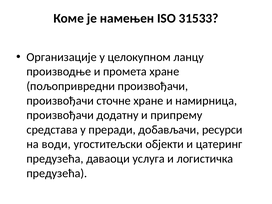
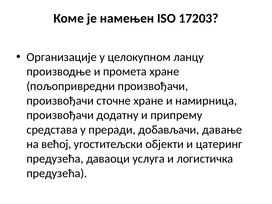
31533: 31533 -> 17203 (199, 18)
ресурси: ресурси -> давање (222, 130)
води: води -> већој (56, 144)
